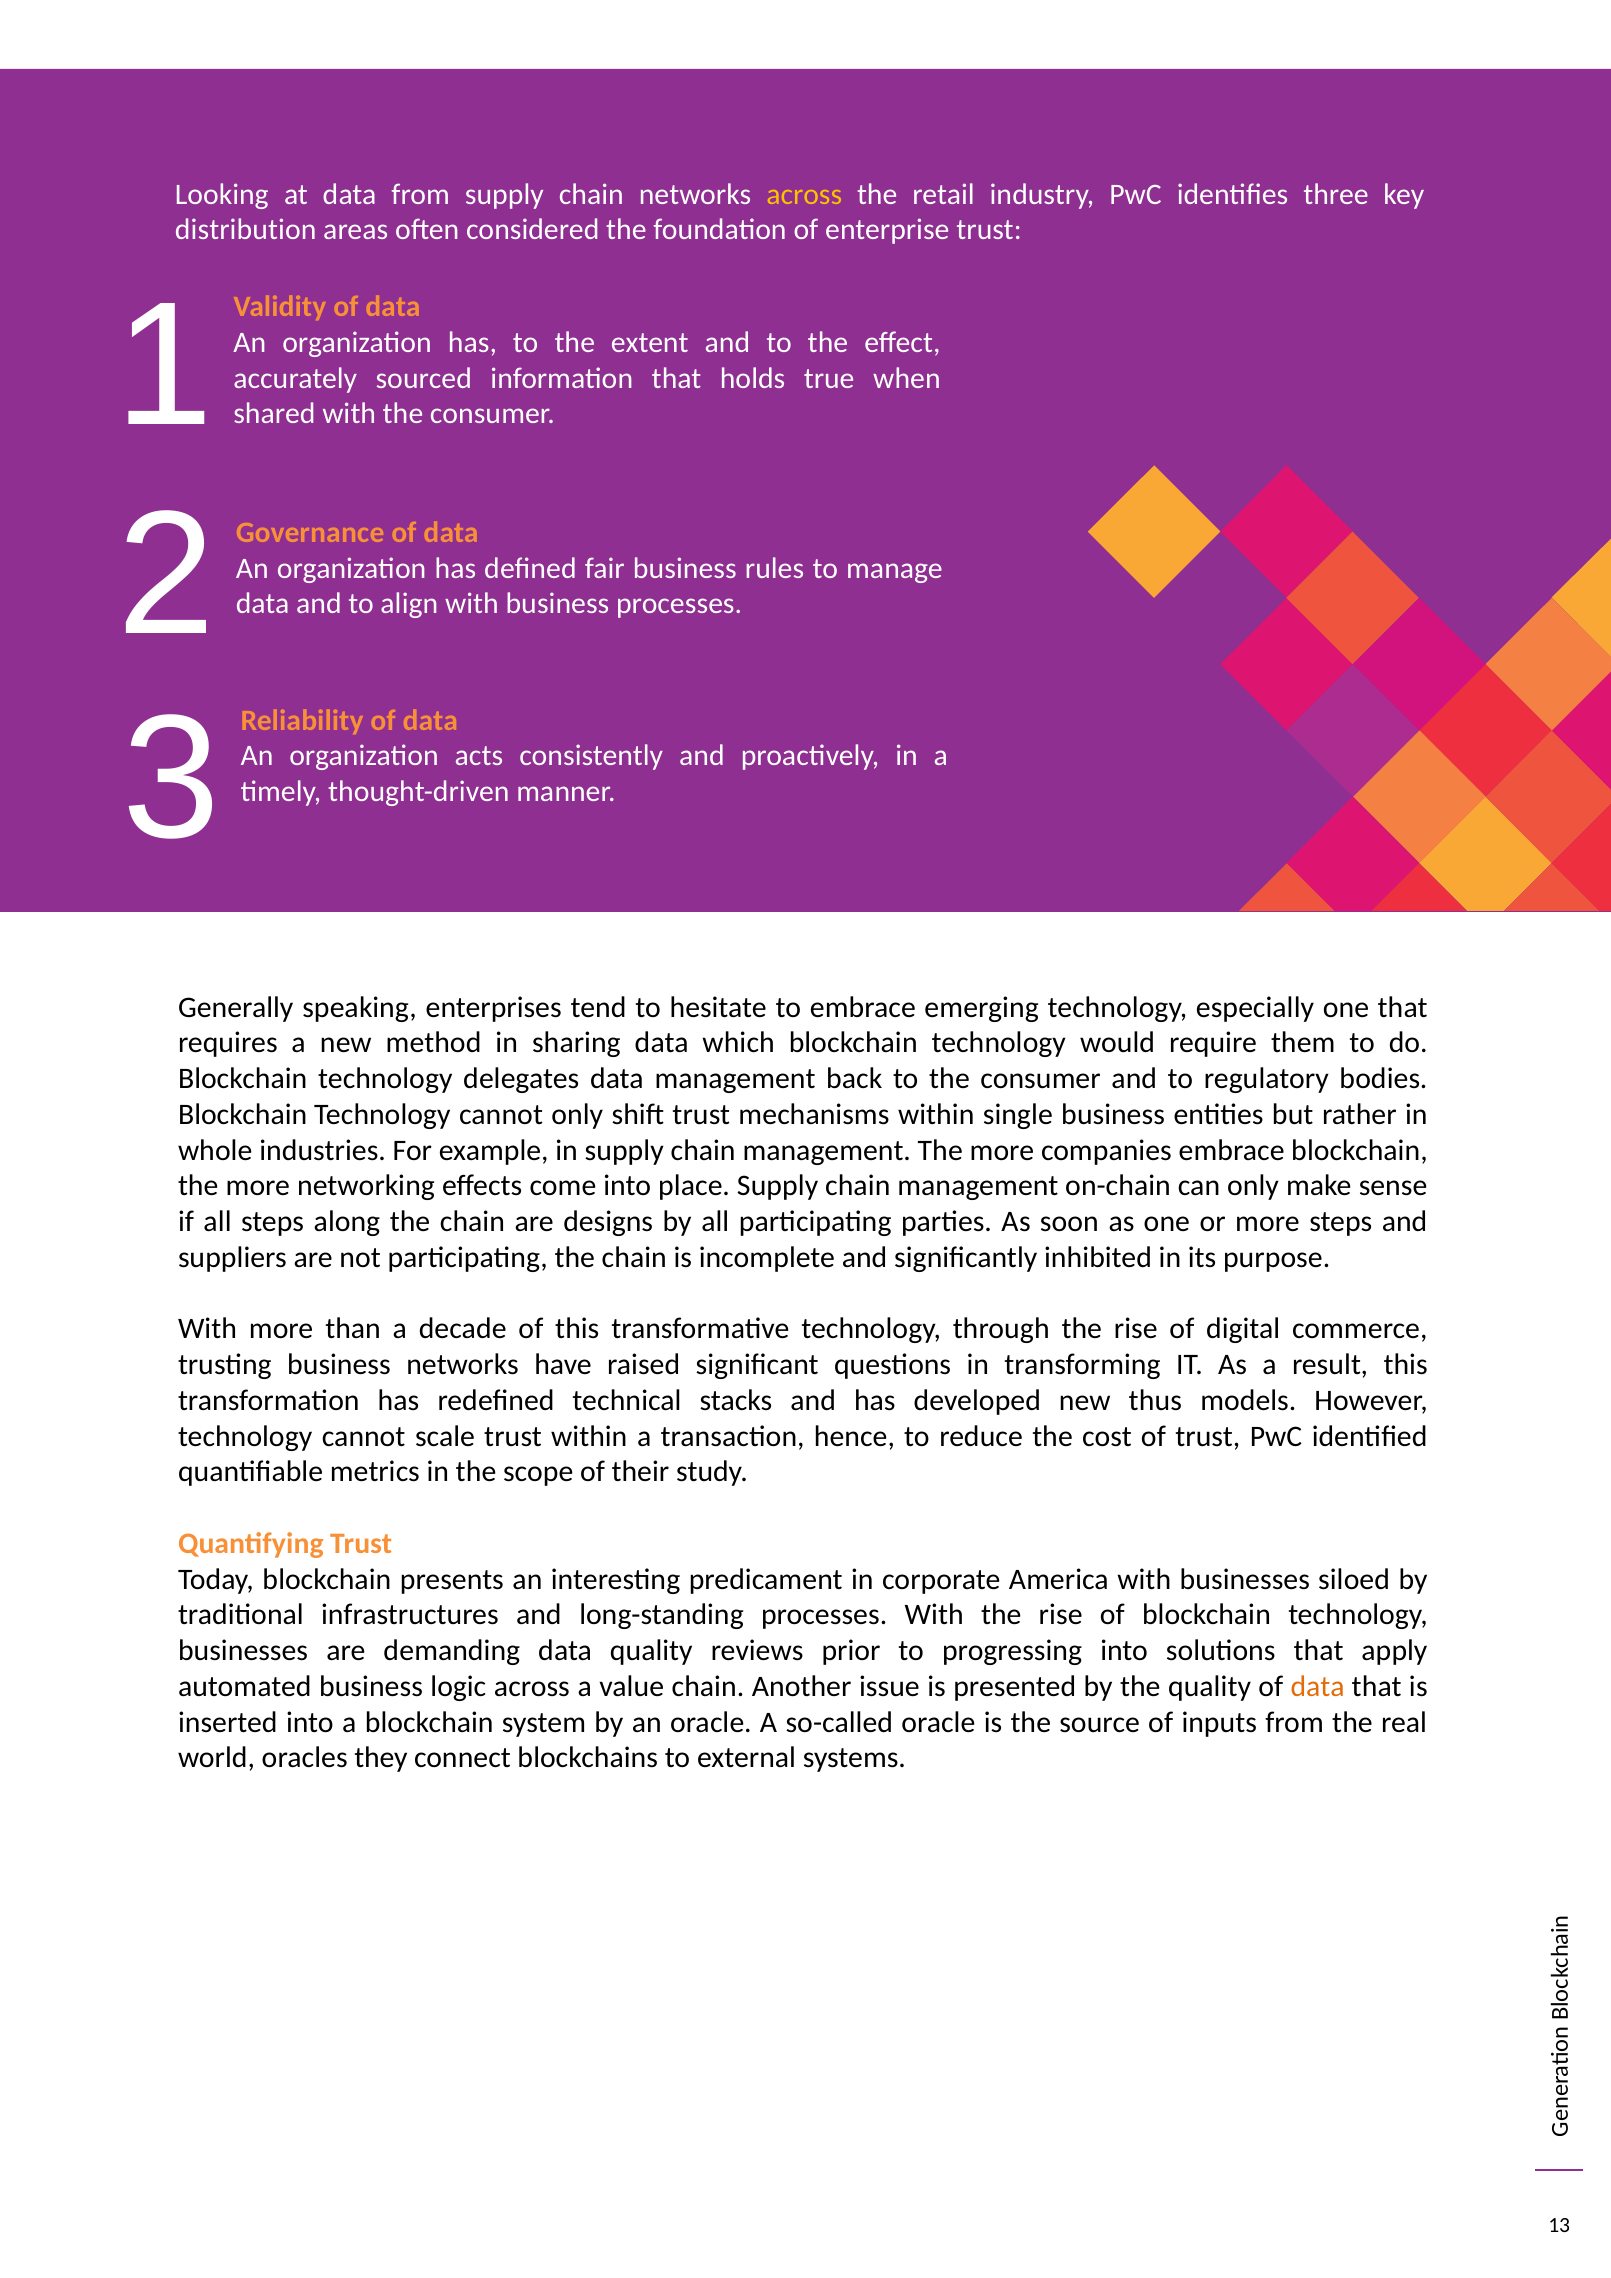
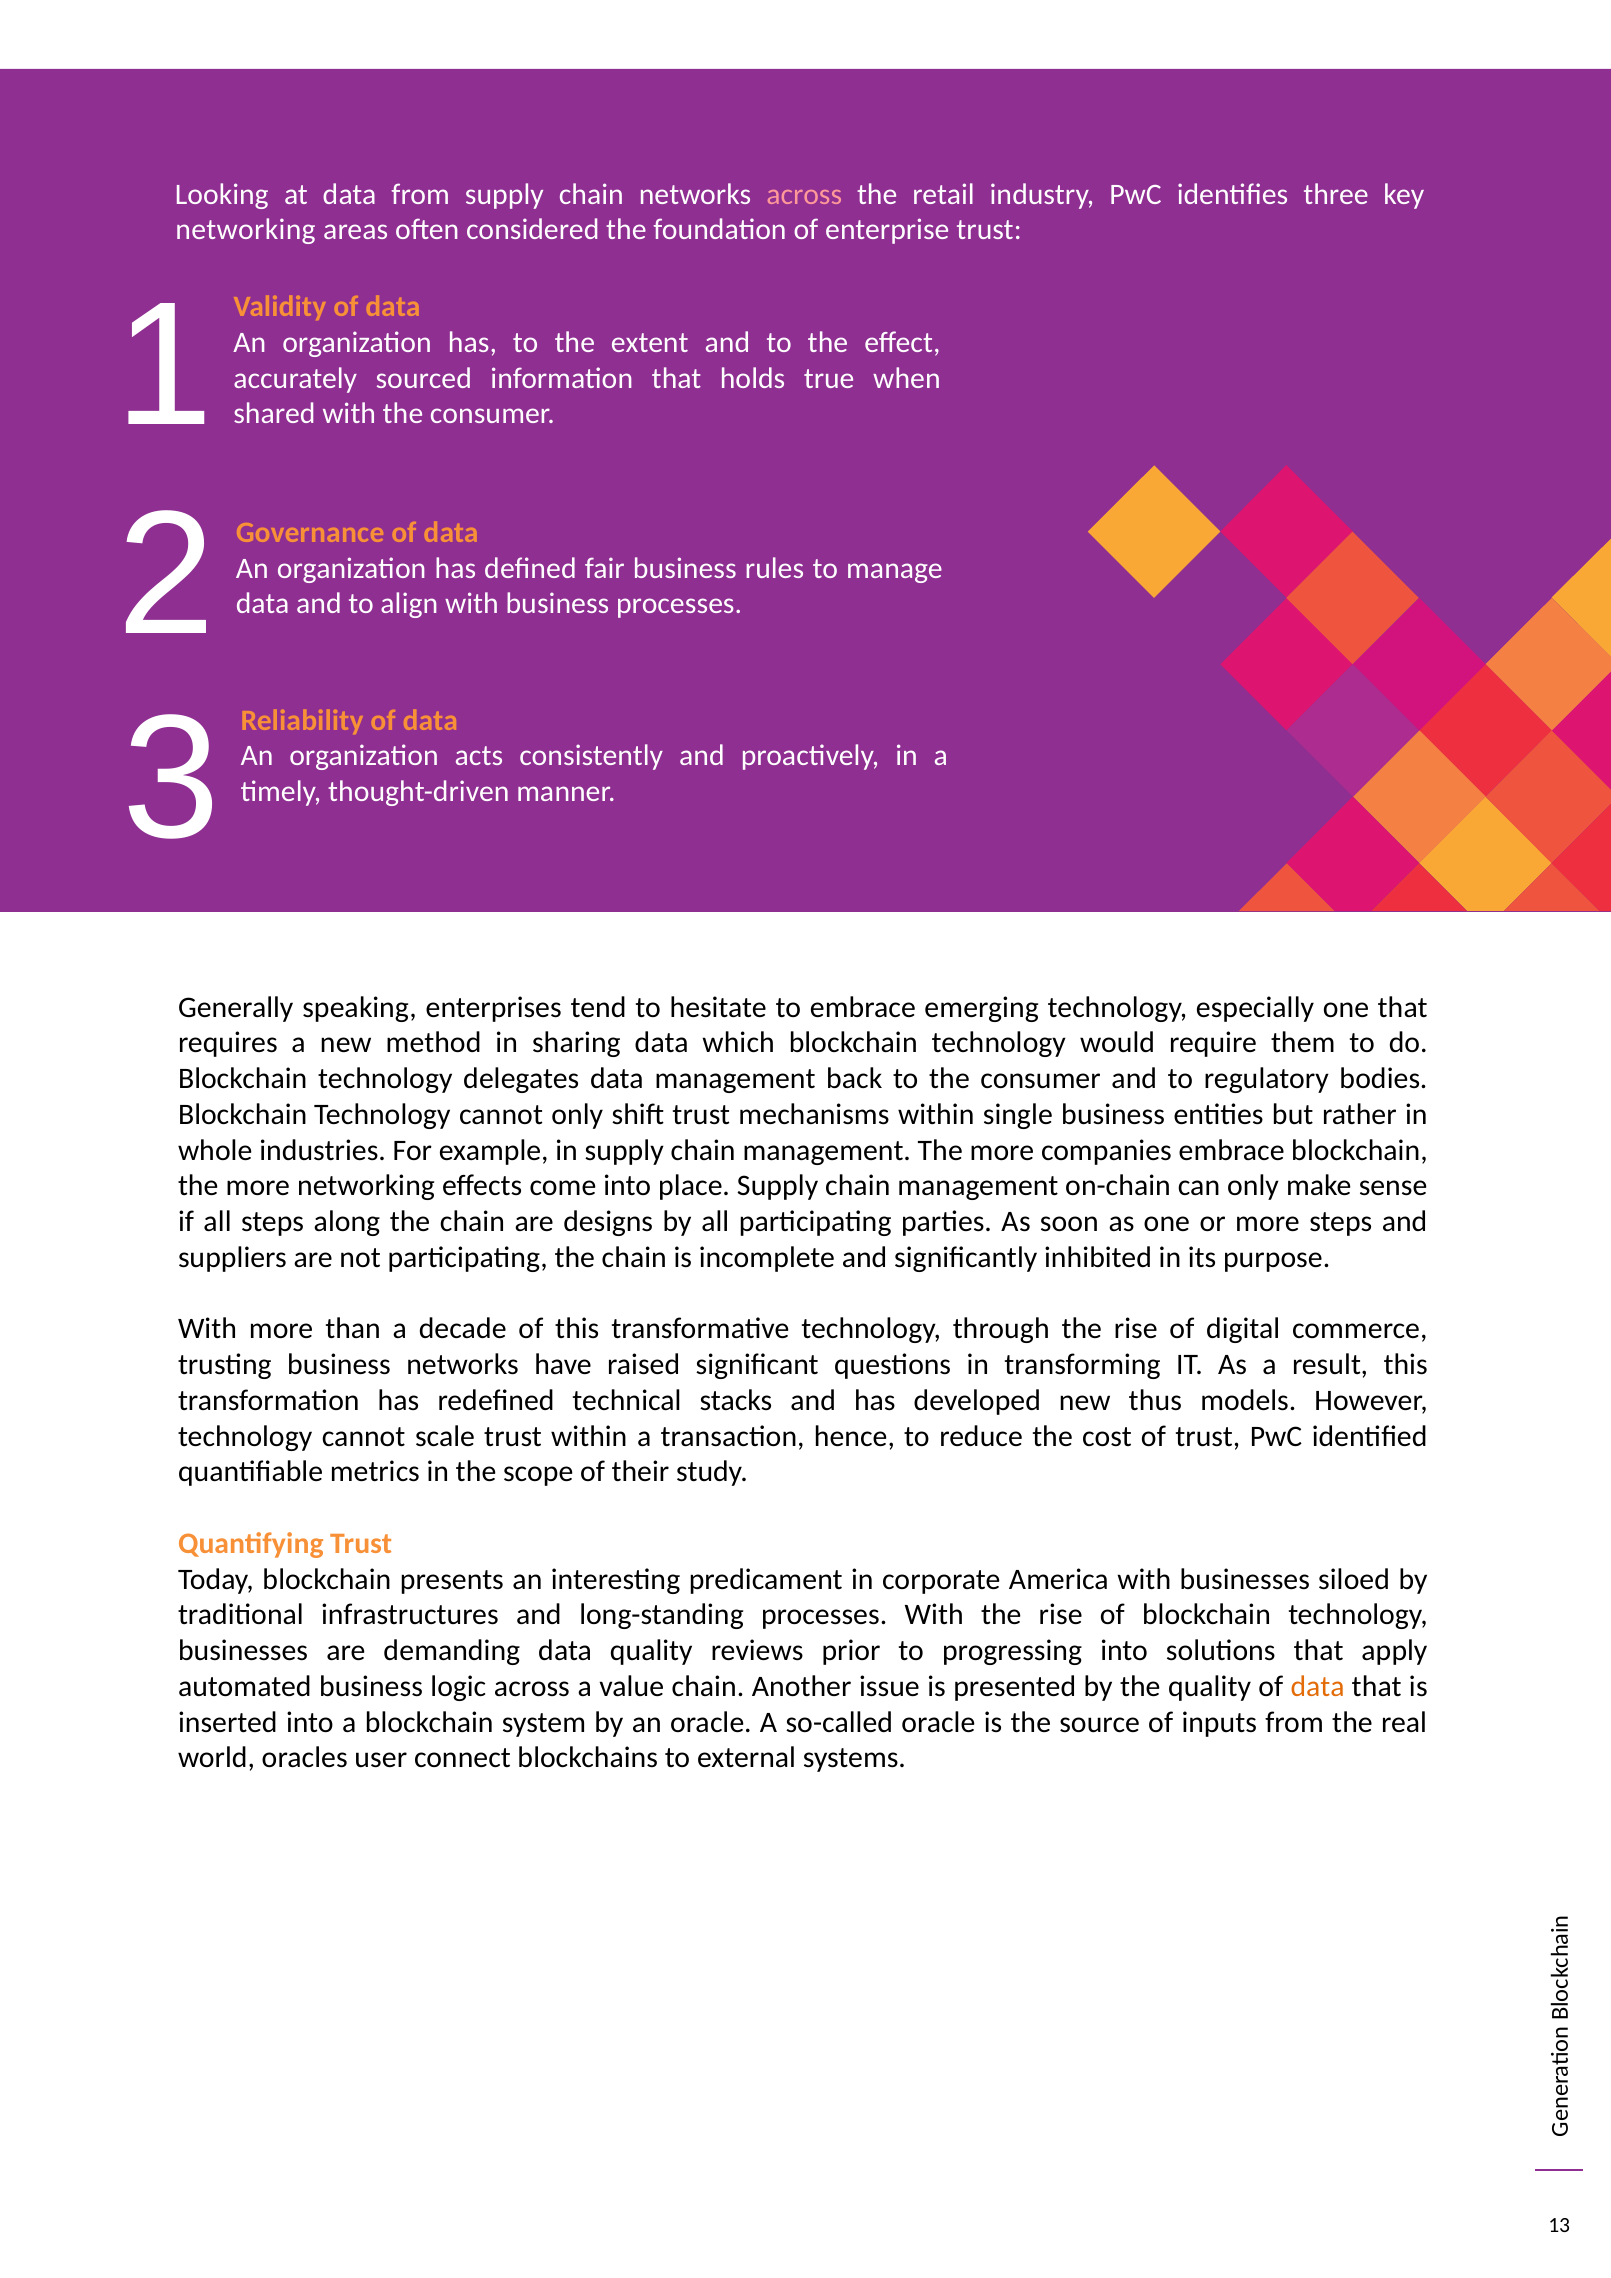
across colour: yellow -> pink (804, 194)
distribution: distribution -> networking (246, 230)
they: they -> user (381, 1758)
